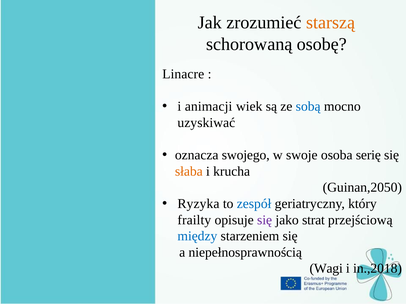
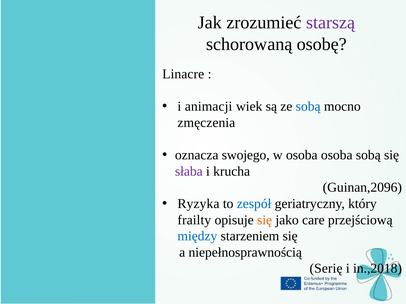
starszą colour: orange -> purple (331, 22)
uzyskiwać: uzyskiwać -> zmęczenia (206, 123)
w swoje: swoje -> osoba (302, 155)
osoba serię: serię -> sobą (368, 155)
słaba colour: orange -> purple (189, 172)
Guinan,2050: Guinan,2050 -> Guinan,2096 (362, 188)
się colour: purple -> orange (265, 220)
strat: strat -> care (313, 220)
Wagi: Wagi -> Serię (326, 269)
